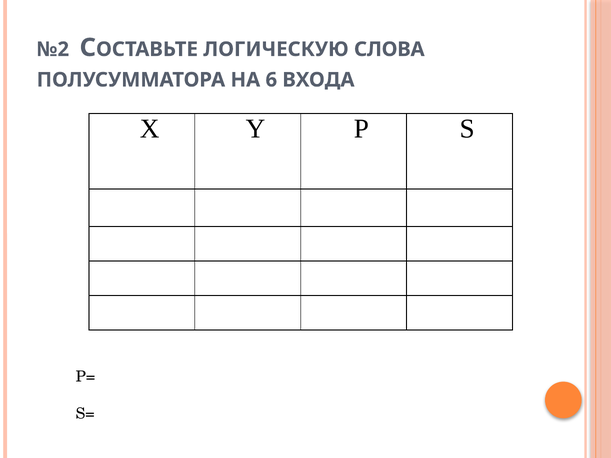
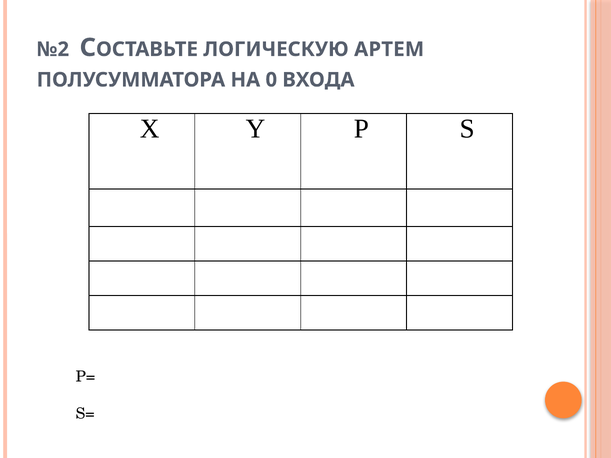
СЛОВА: СЛОВА -> АРТЕМ (389, 49)
6: 6 -> 0 (271, 80)
